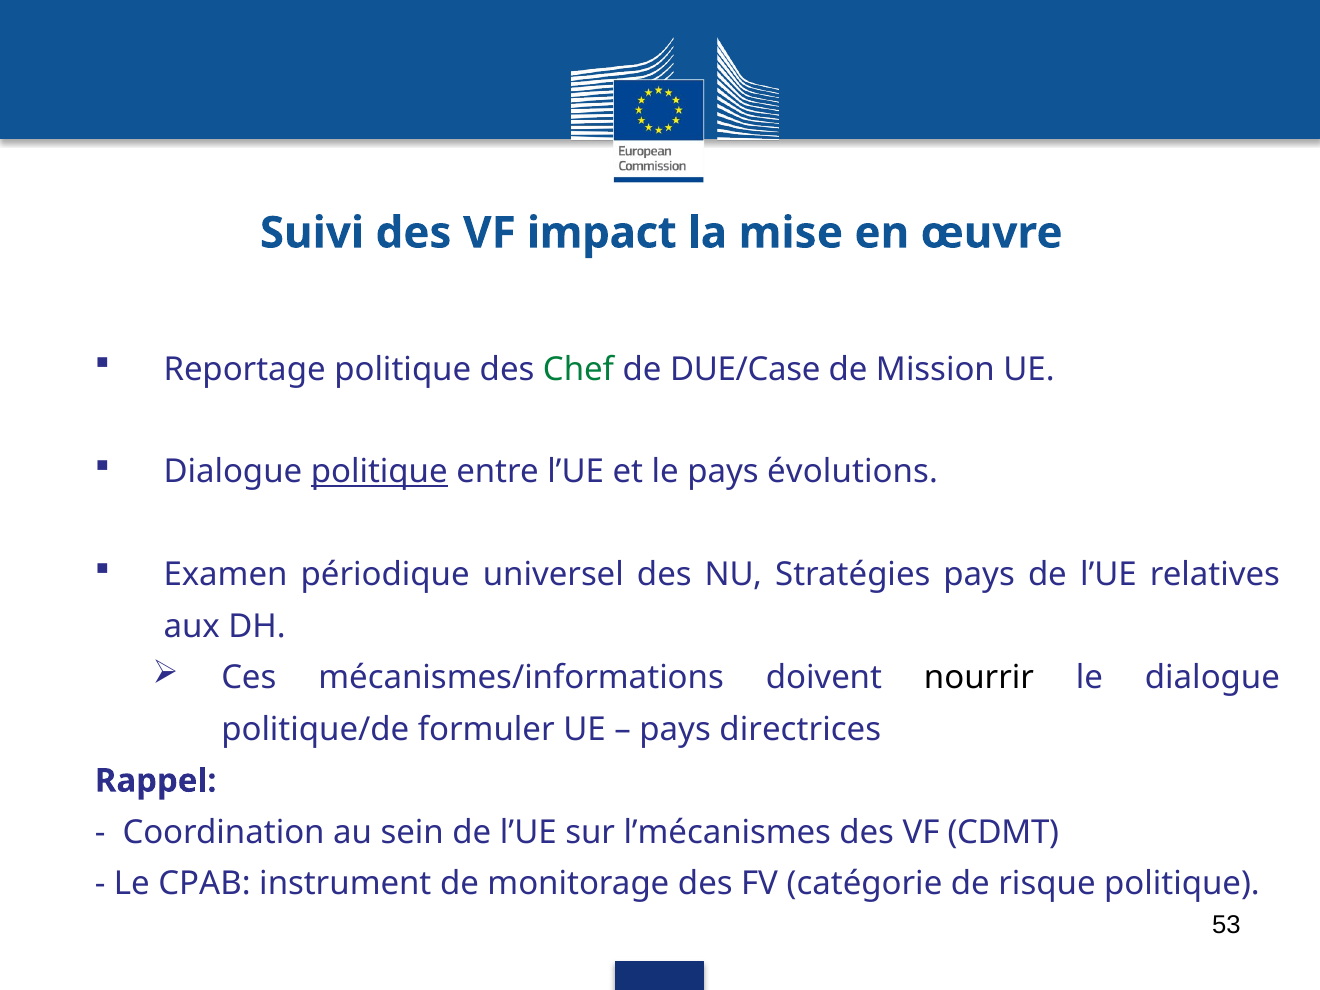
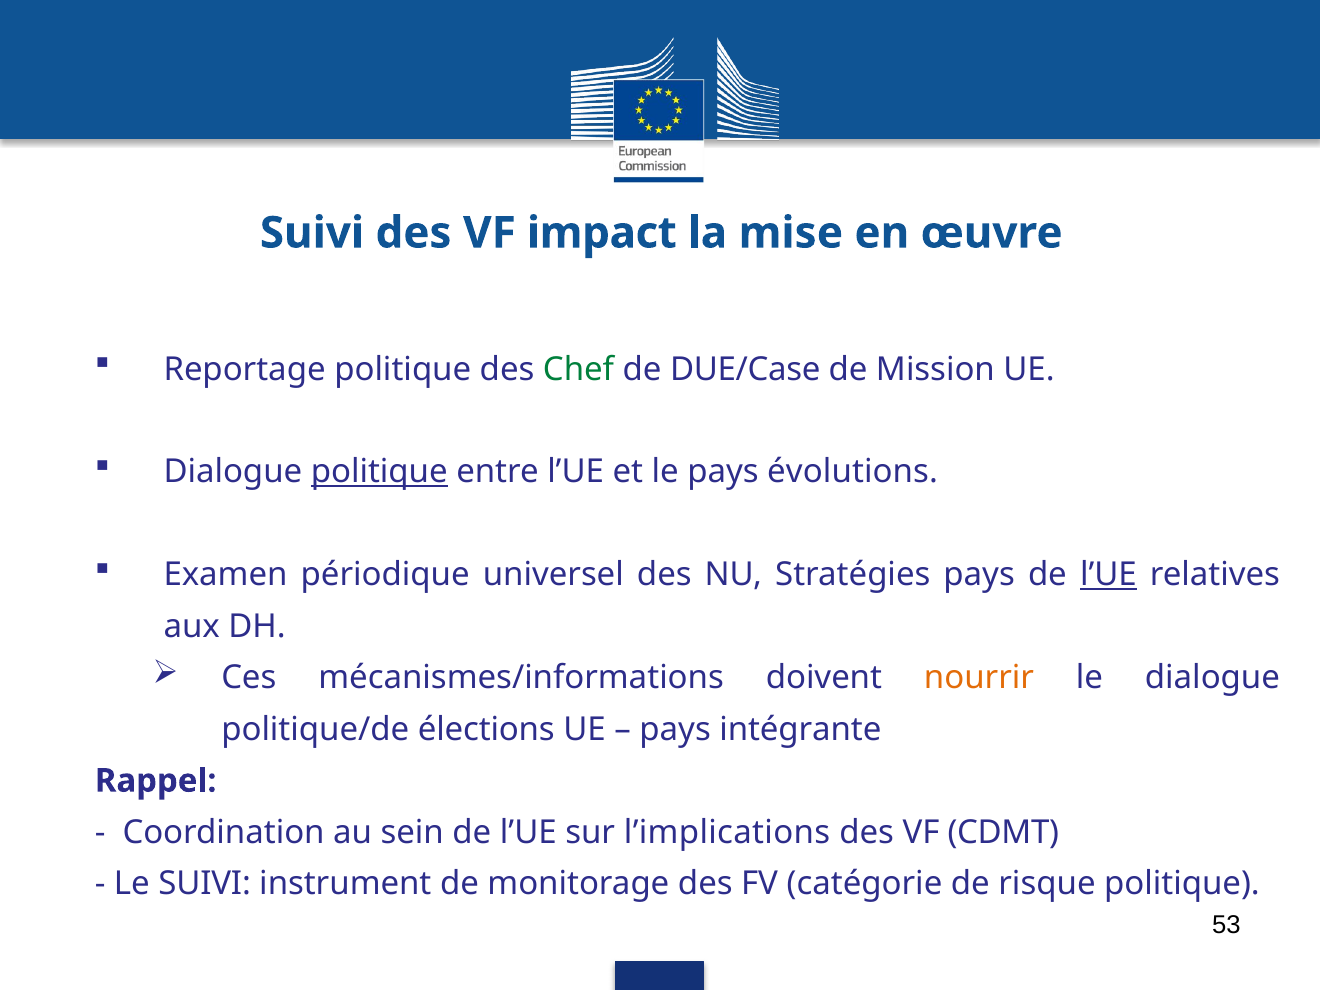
l’UE underline: none -> present (1108, 575)
nourrir colour: black -> orange (979, 678)
formuler: formuler -> élections (486, 729)
directrices: directrices -> intégrante (800, 729)
l’mécanismes: l’mécanismes -> l’implications (727, 832)
Le CPAB: CPAB -> SUIVI (205, 884)
